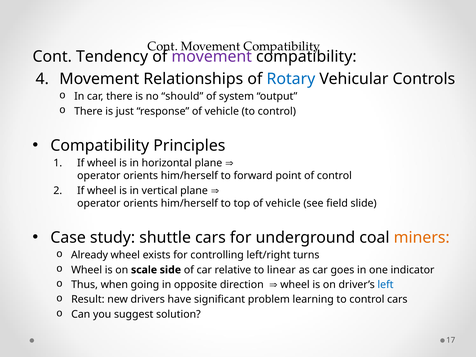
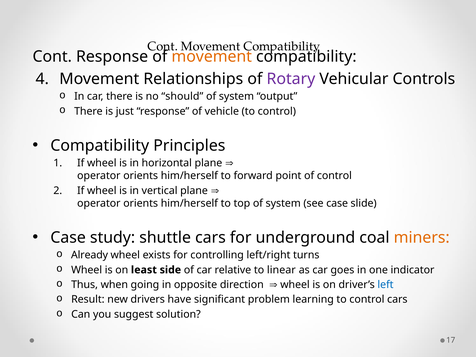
Cont Tendency: Tendency -> Response (112, 57)
movement colour: purple -> orange (212, 57)
Rotary colour: blue -> purple (291, 79)
top of vehicle: vehicle -> system (283, 203)
see field: field -> case (337, 203)
scale: scale -> least (144, 270)
